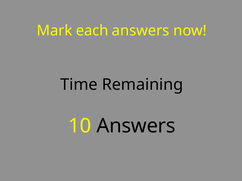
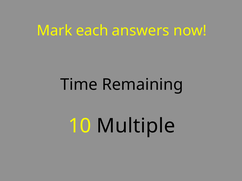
10 Answers: Answers -> Multiple (136, 126)
